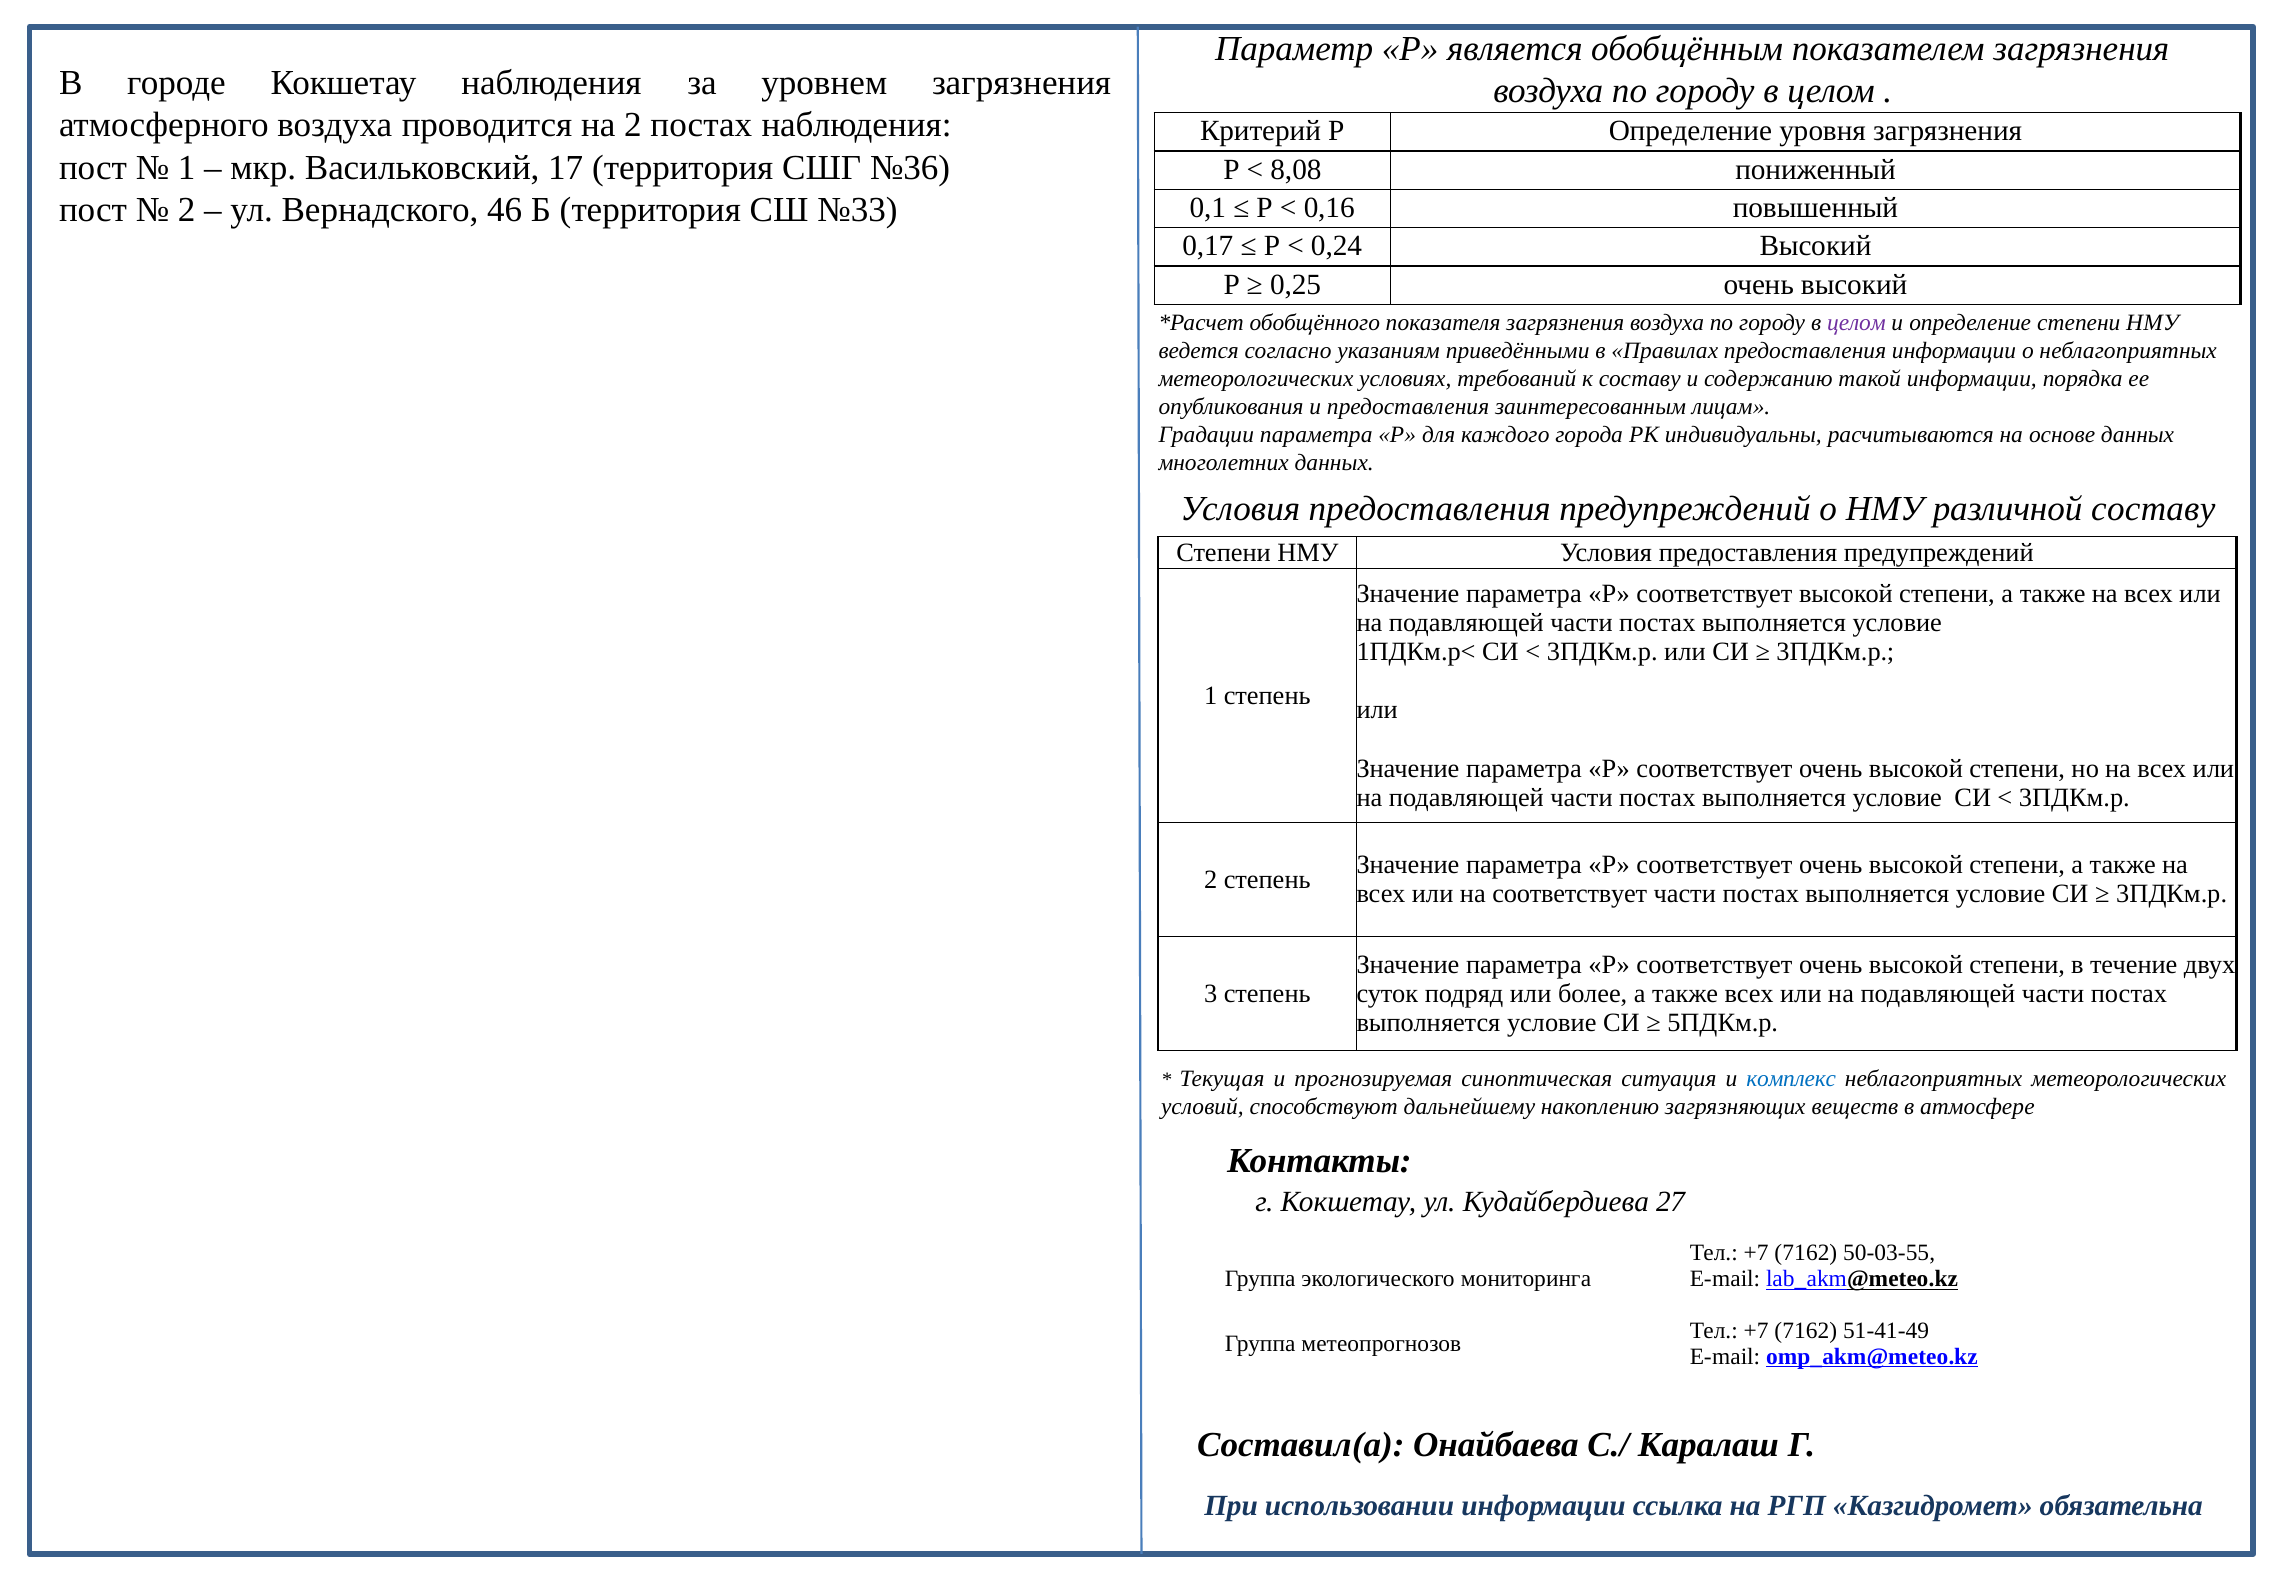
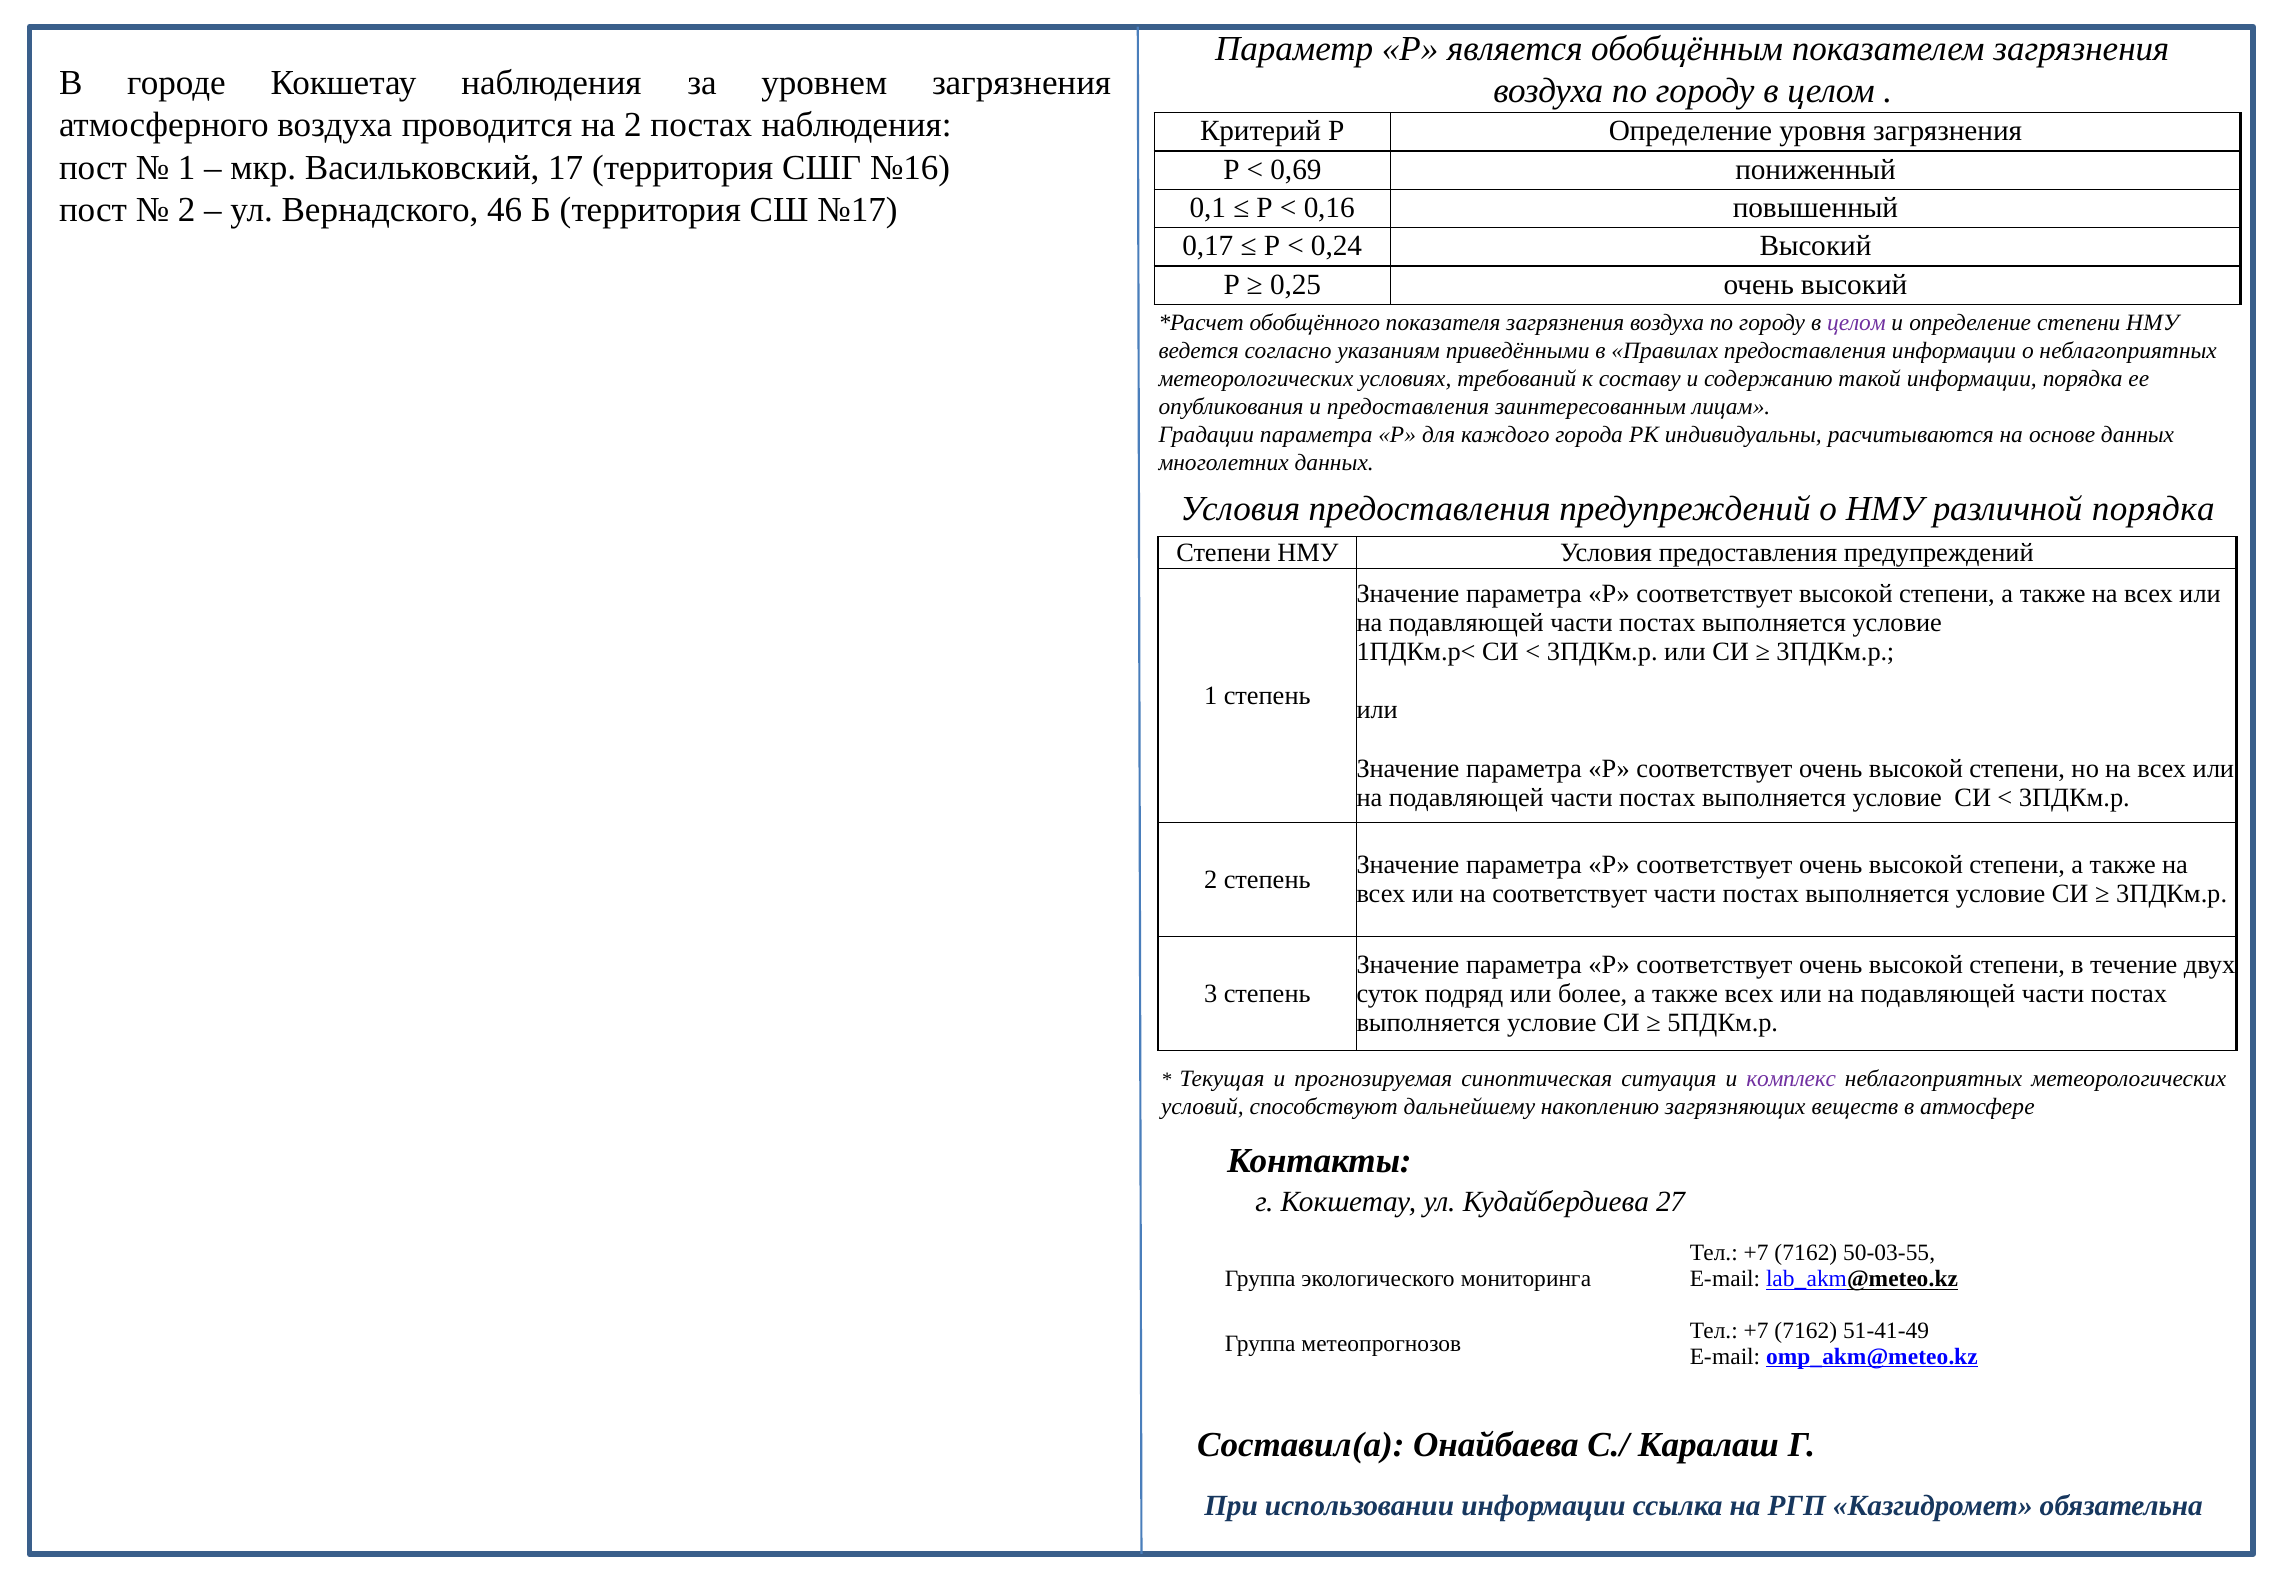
№36: №36 -> №16 (910, 167)
8,08: 8,08 -> 0,69 (1296, 170)
№33: №33 -> №17 (857, 210)
различной составу: составу -> порядка (2153, 509)
комплекс colour: blue -> purple (1791, 1078)
